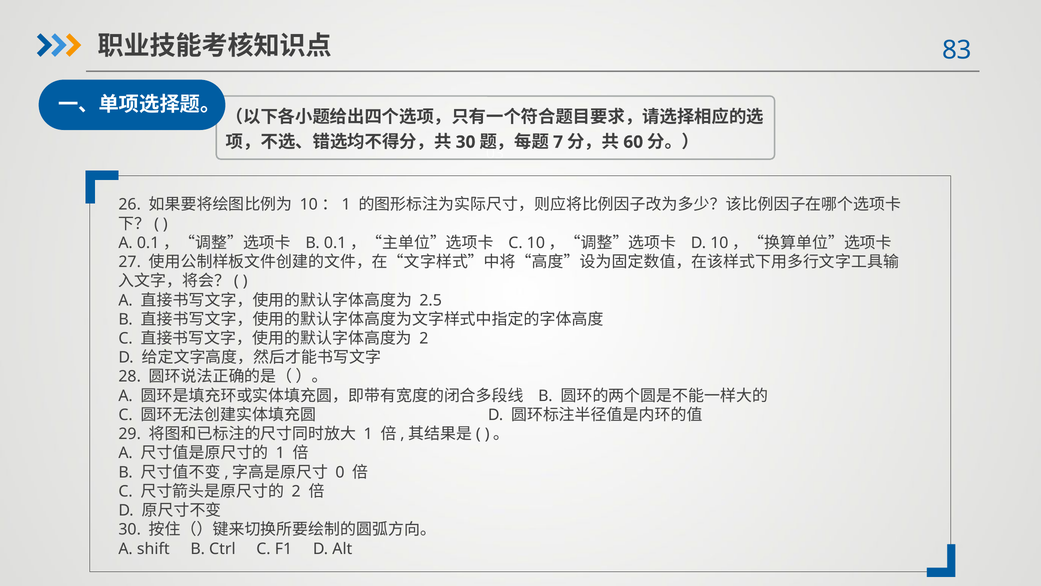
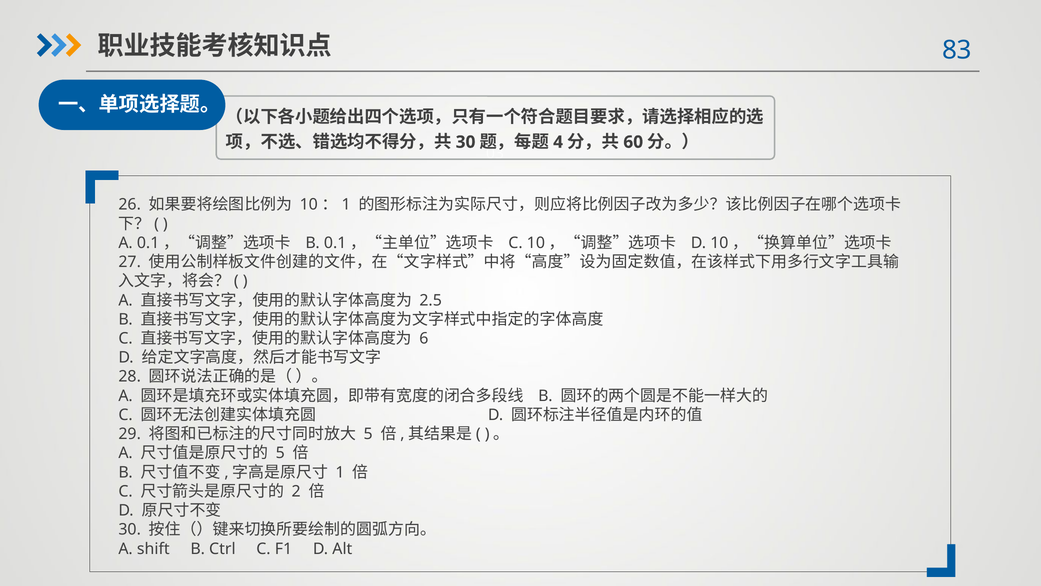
7: 7 -> 4 (558, 142)
2: 2 -> 6 (424, 338)
1: 1 -> 5 (368, 434)
1: 1 -> 5 (280, 453)
0: 0 -> 1 (340, 472)
